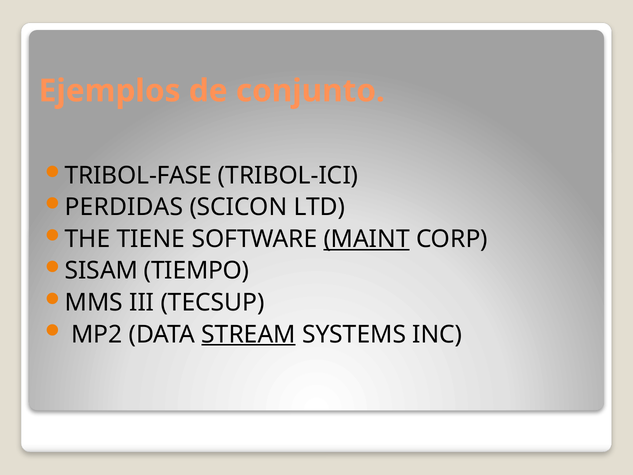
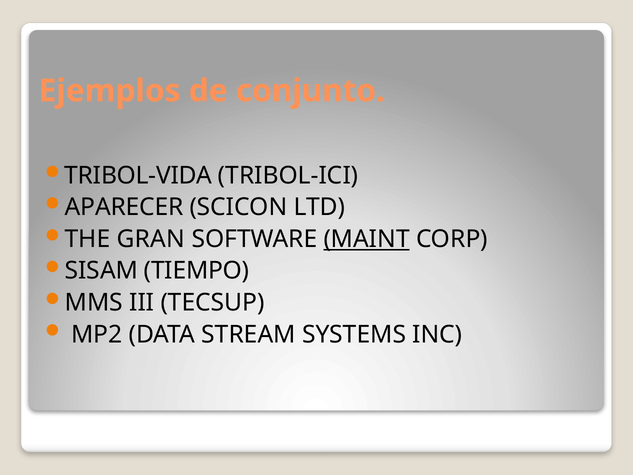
TRIBOL-FASE: TRIBOL-FASE -> TRIBOL-VIDA (138, 175)
PERDIDAS: PERDIDAS -> APARECER (124, 207)
TIENE: TIENE -> GRAN (151, 239)
STREAM underline: present -> none (249, 334)
